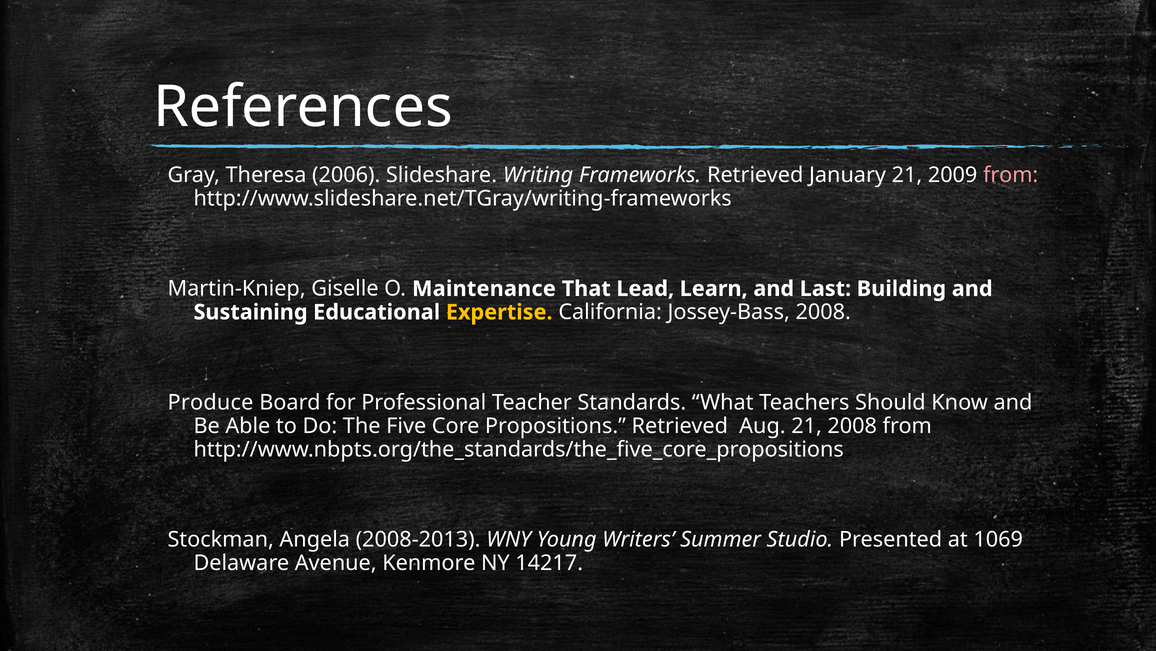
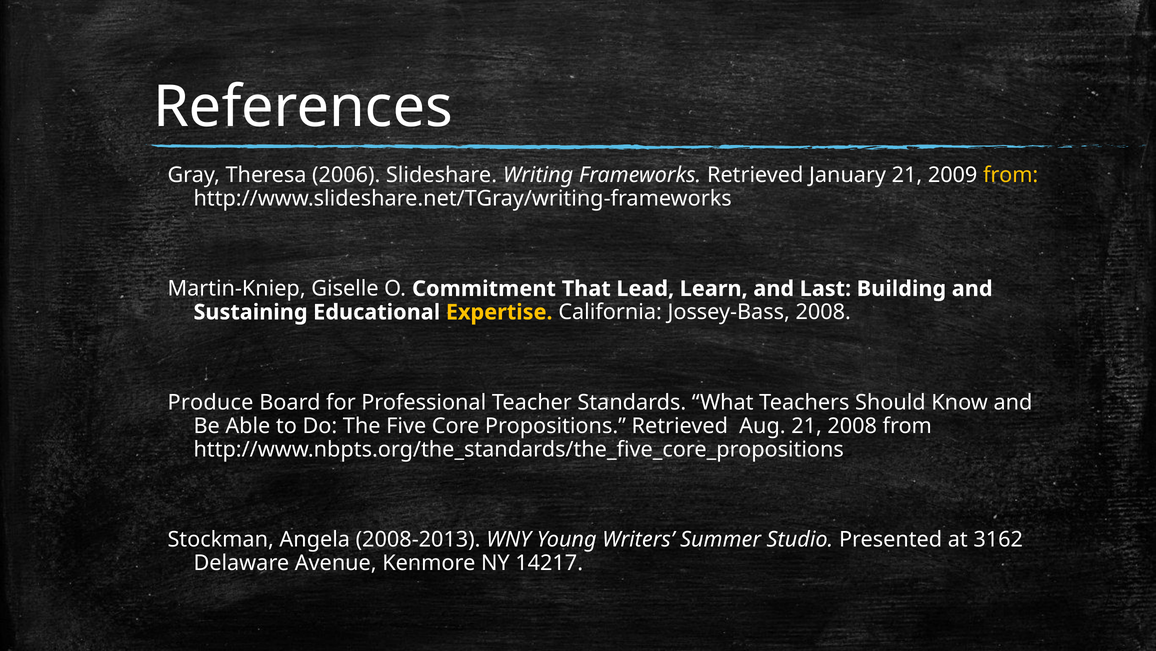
from colour: pink -> yellow (1011, 175)
Maintenance: Maintenance -> Commitment (484, 289)
1069: 1069 -> 3162 (998, 539)
